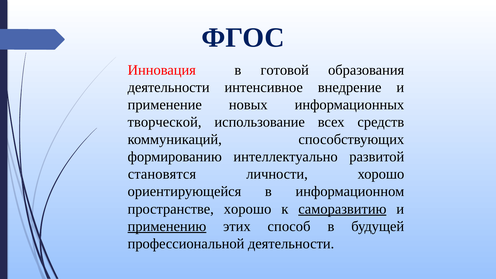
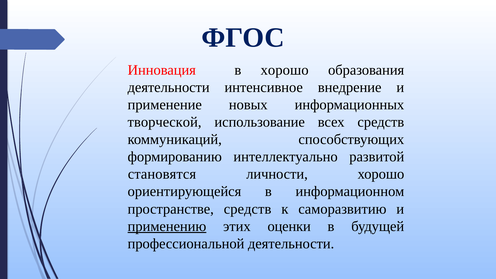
в готовой: готовой -> хорошо (285, 70)
пространстве хорошо: хорошо -> средств (248, 209)
саморазвитию underline: present -> none (342, 209)
способ: способ -> оценки (289, 226)
